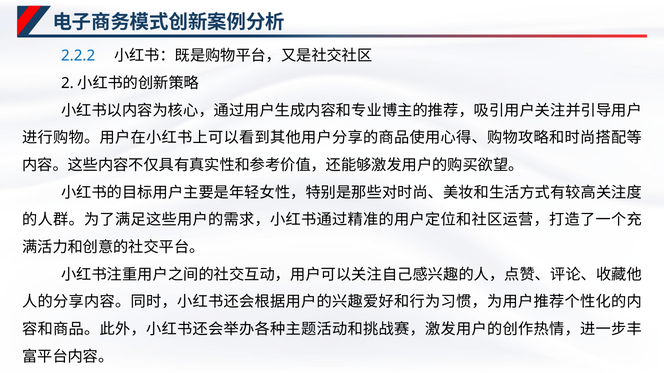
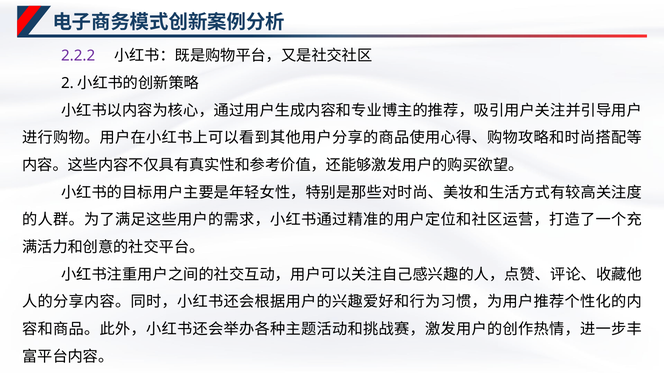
2.2.2 colour: blue -> purple (78, 56)
